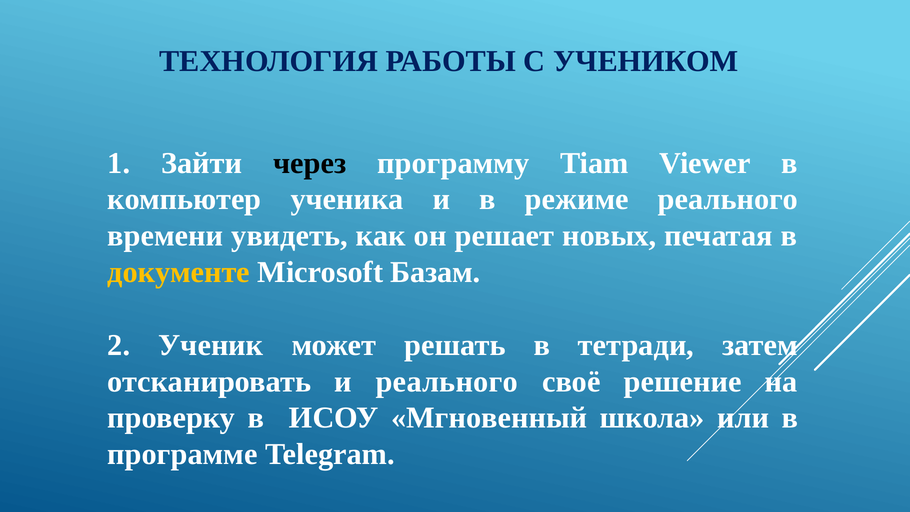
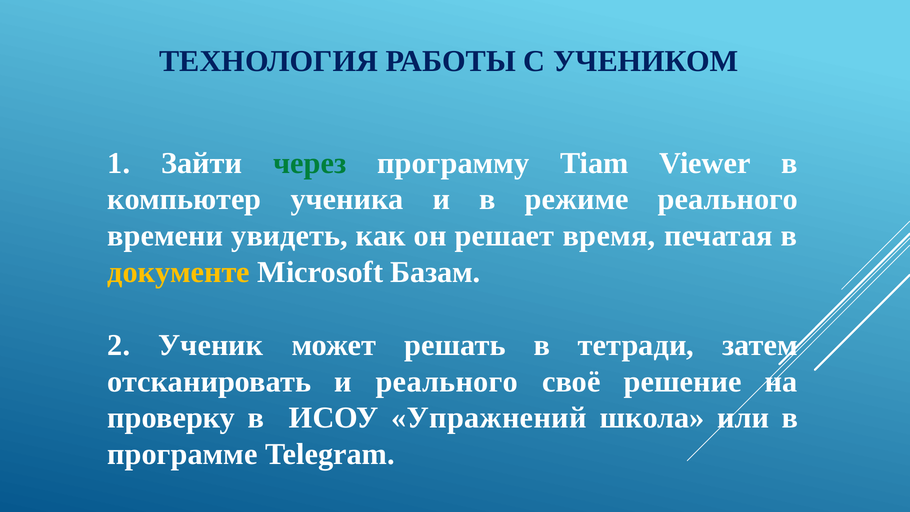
через colour: black -> green (310, 163)
новых: новых -> время (609, 236)
Мгновенный: Мгновенный -> Упражнений (489, 418)
